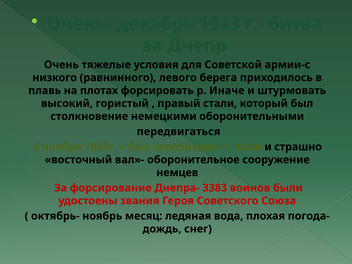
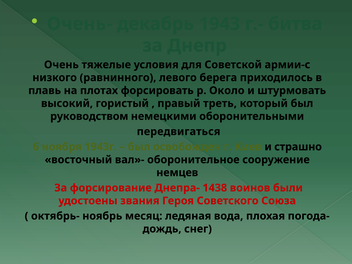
Иначе: Иначе -> Около (227, 91)
стали: стали -> треть (220, 103)
столкновение: столкновение -> руководством (89, 116)
3383: 3383 -> 1438 (215, 188)
